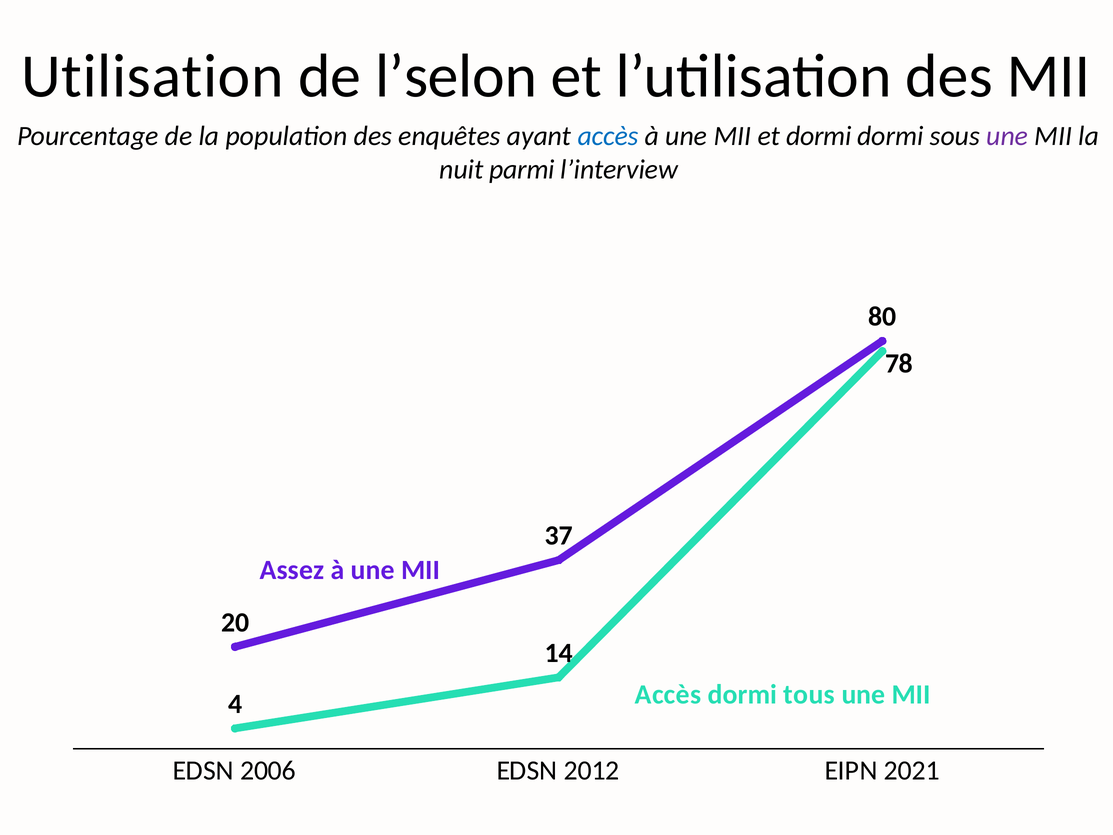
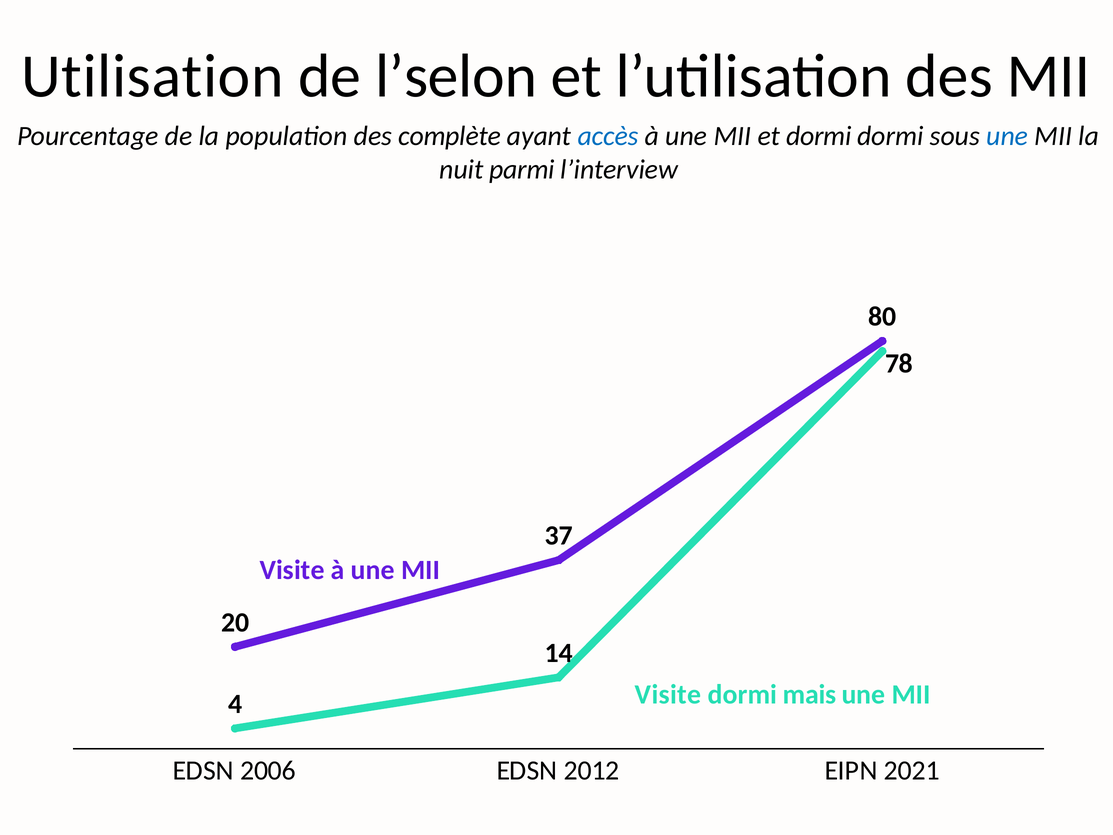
enquêtes: enquêtes -> complète (450, 136)
une colour: purple -> blue (1007, 136)
Assez: Assez -> Visite (292, 570)
Accès: Accès -> Visite (668, 694)
tous: tous -> mais (809, 694)
